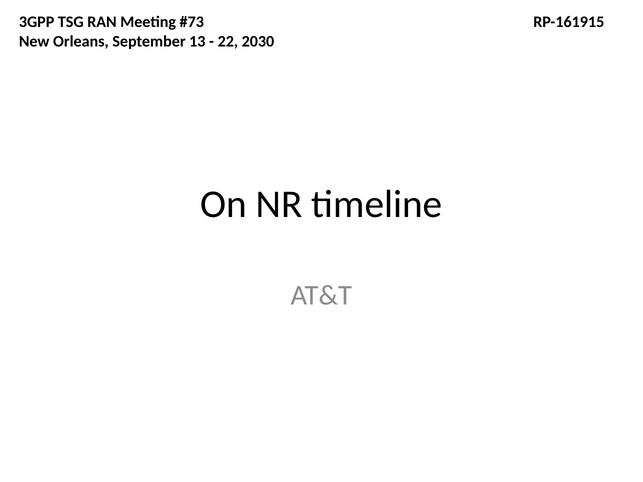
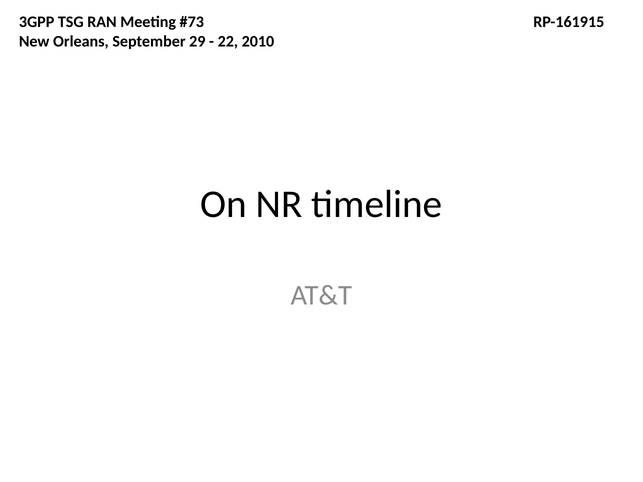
13: 13 -> 29 (197, 41)
2030: 2030 -> 2010 (258, 41)
